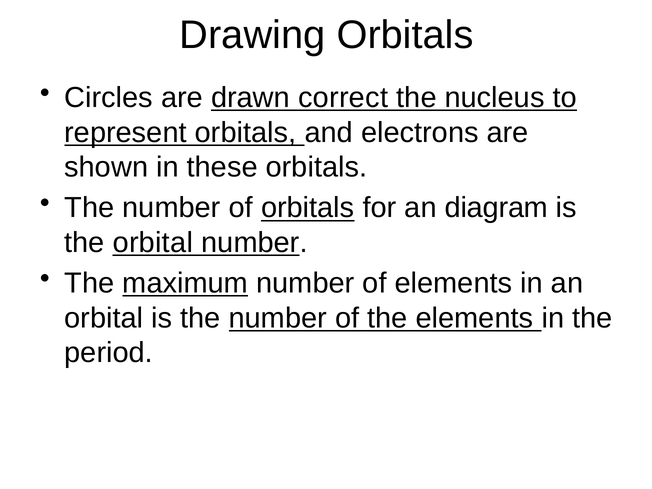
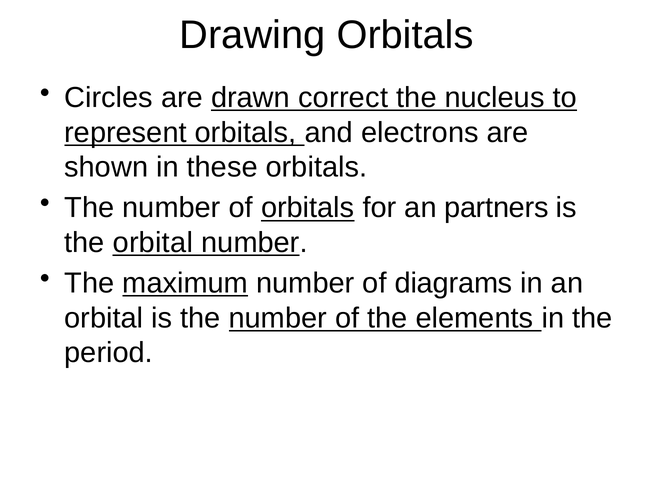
diagram: diagram -> partners (496, 208)
of elements: elements -> diagrams (454, 283)
